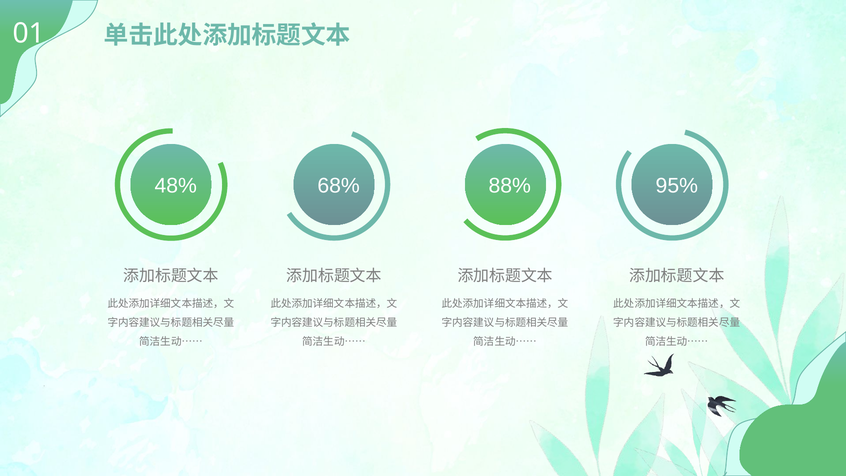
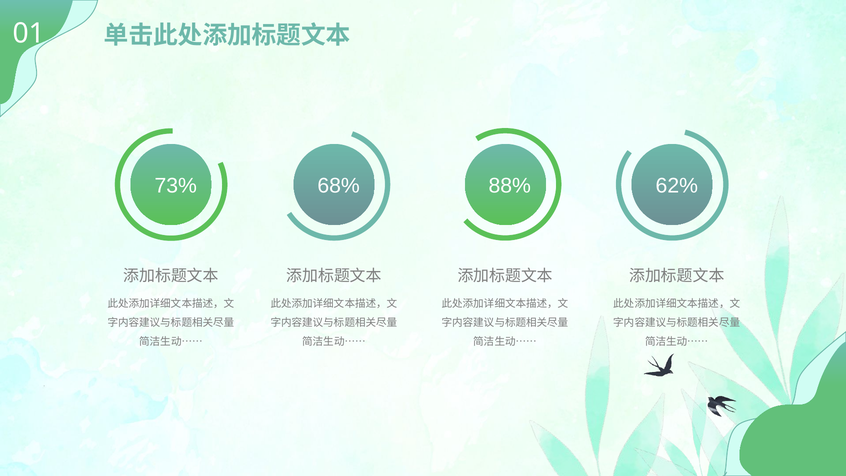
48%: 48% -> 73% (176, 186)
95%: 95% -> 62% (677, 186)
